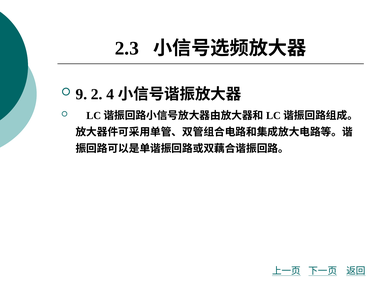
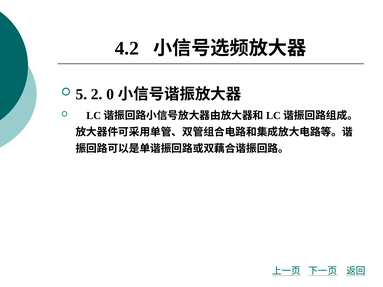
2.3: 2.3 -> 4.2 (127, 48)
9: 9 -> 5 (81, 94)
4: 4 -> 0 (110, 94)
